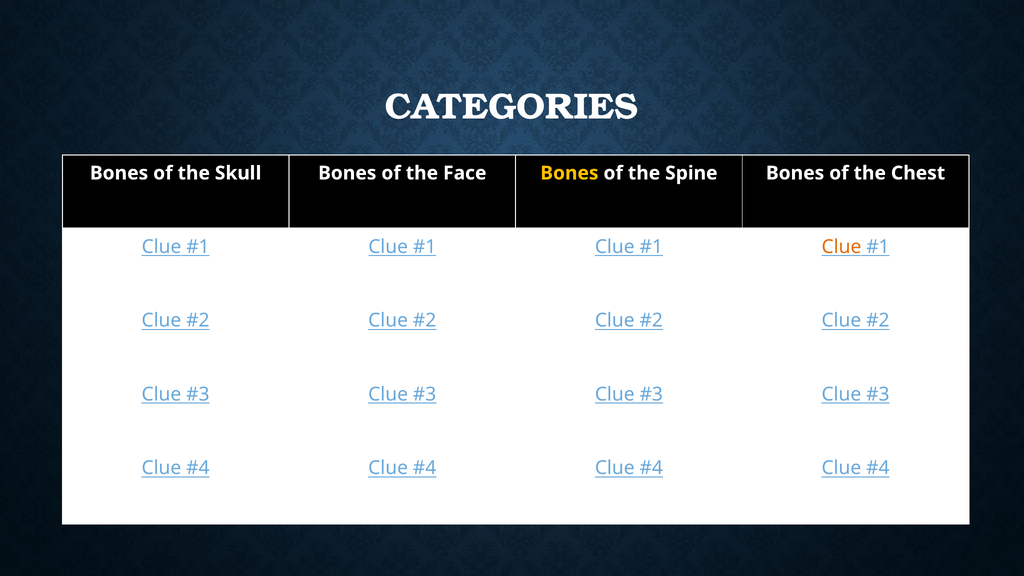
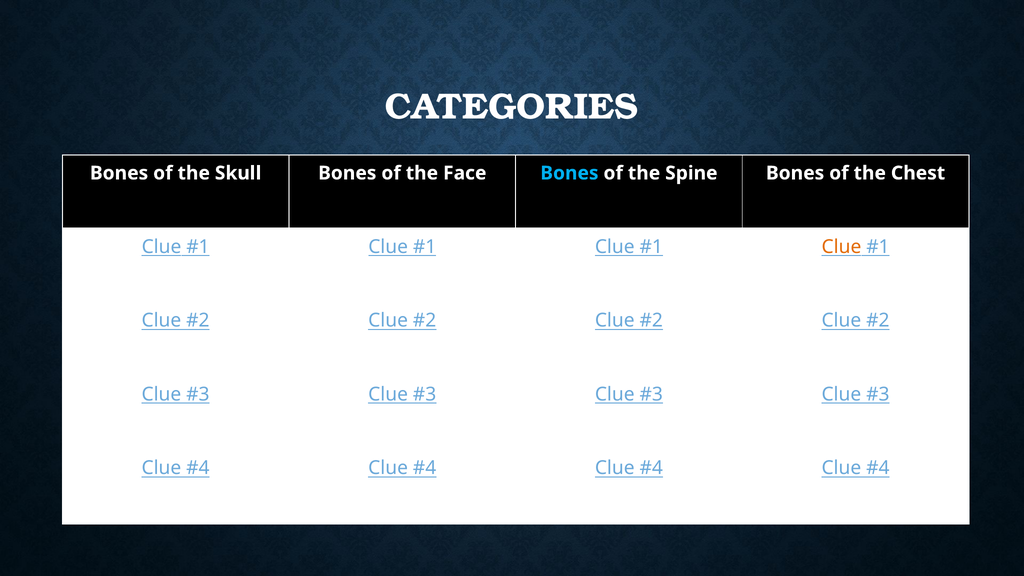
Bones colour: yellow -> light blue (569, 173)
